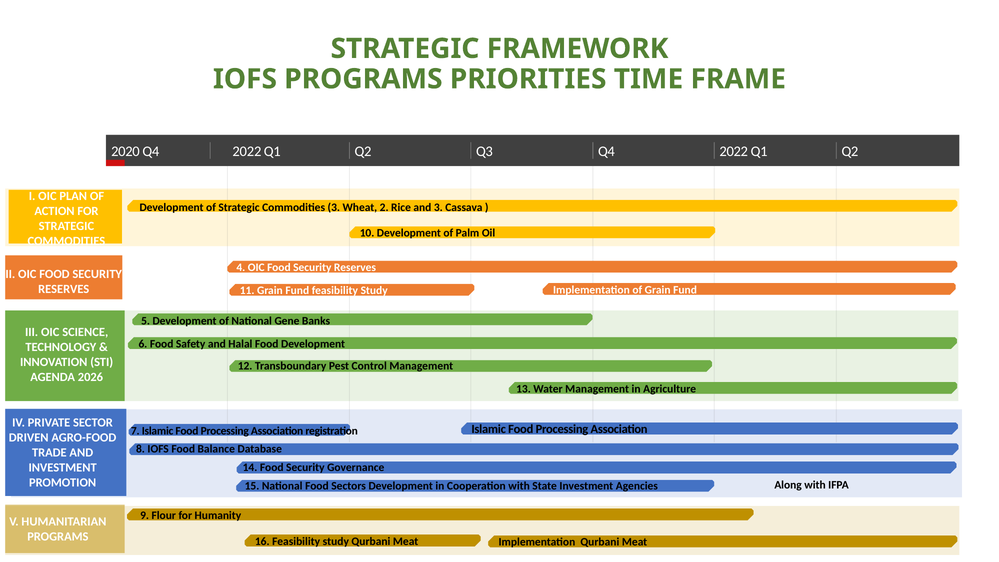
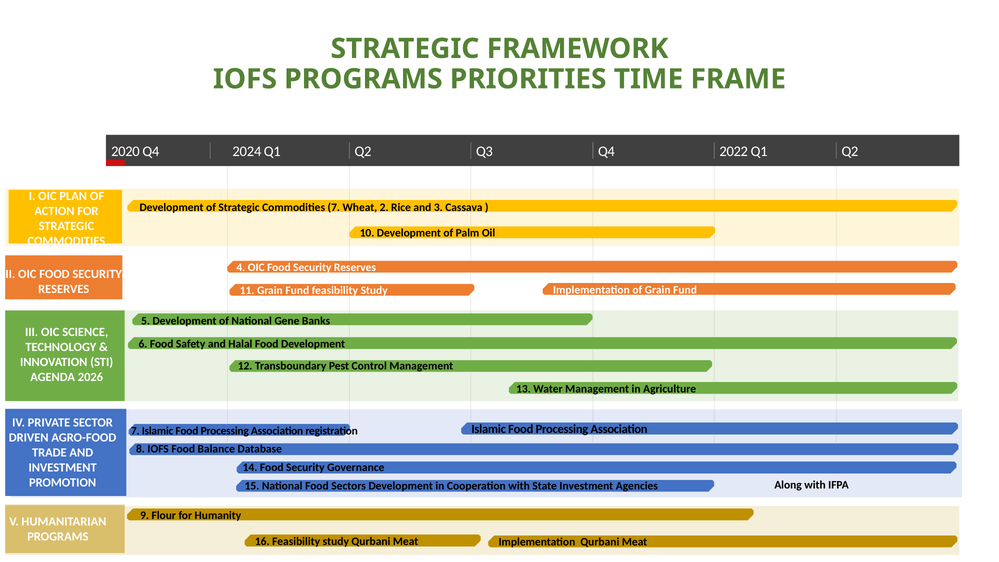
2020 Q4 2022: 2022 -> 2024 (247, 151)
Commodities 3: 3 -> 7 (334, 207)
